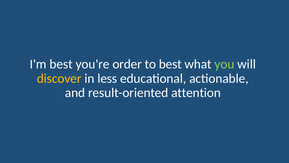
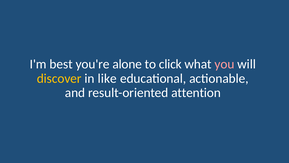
order: order -> alone (127, 64)
to best: best -> click (170, 64)
you colour: light green -> pink (224, 64)
less: less -> like (107, 78)
